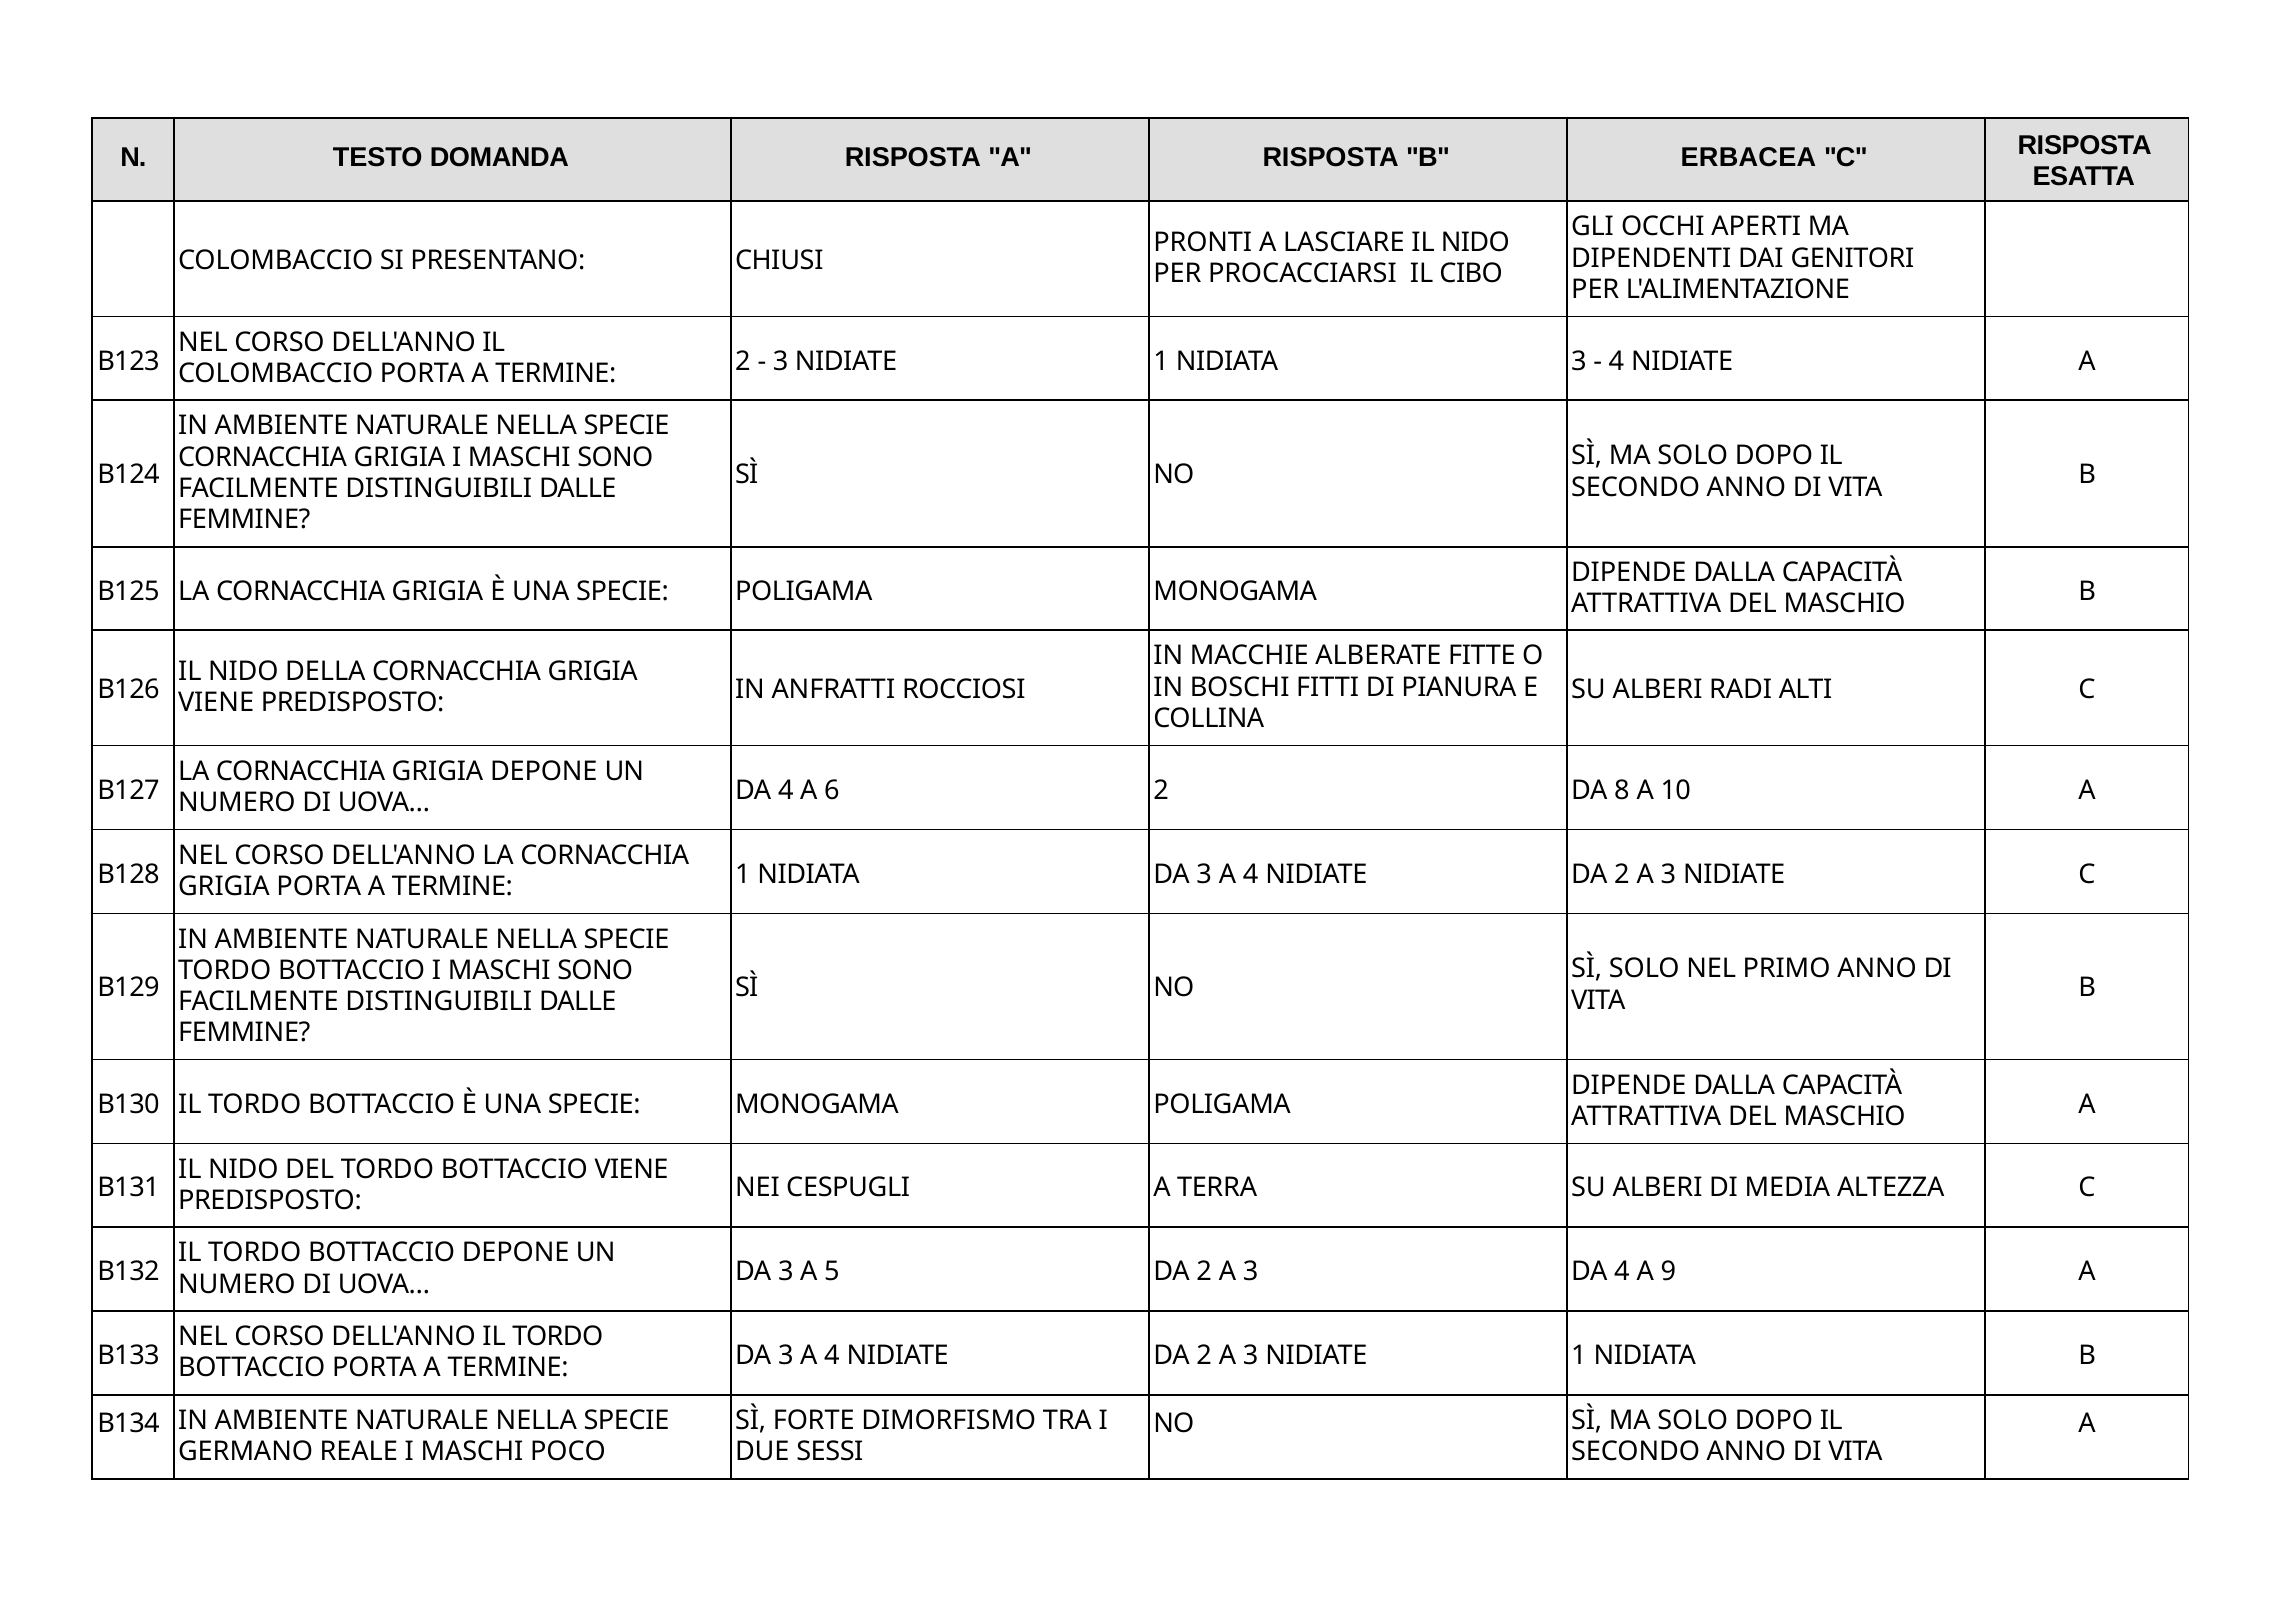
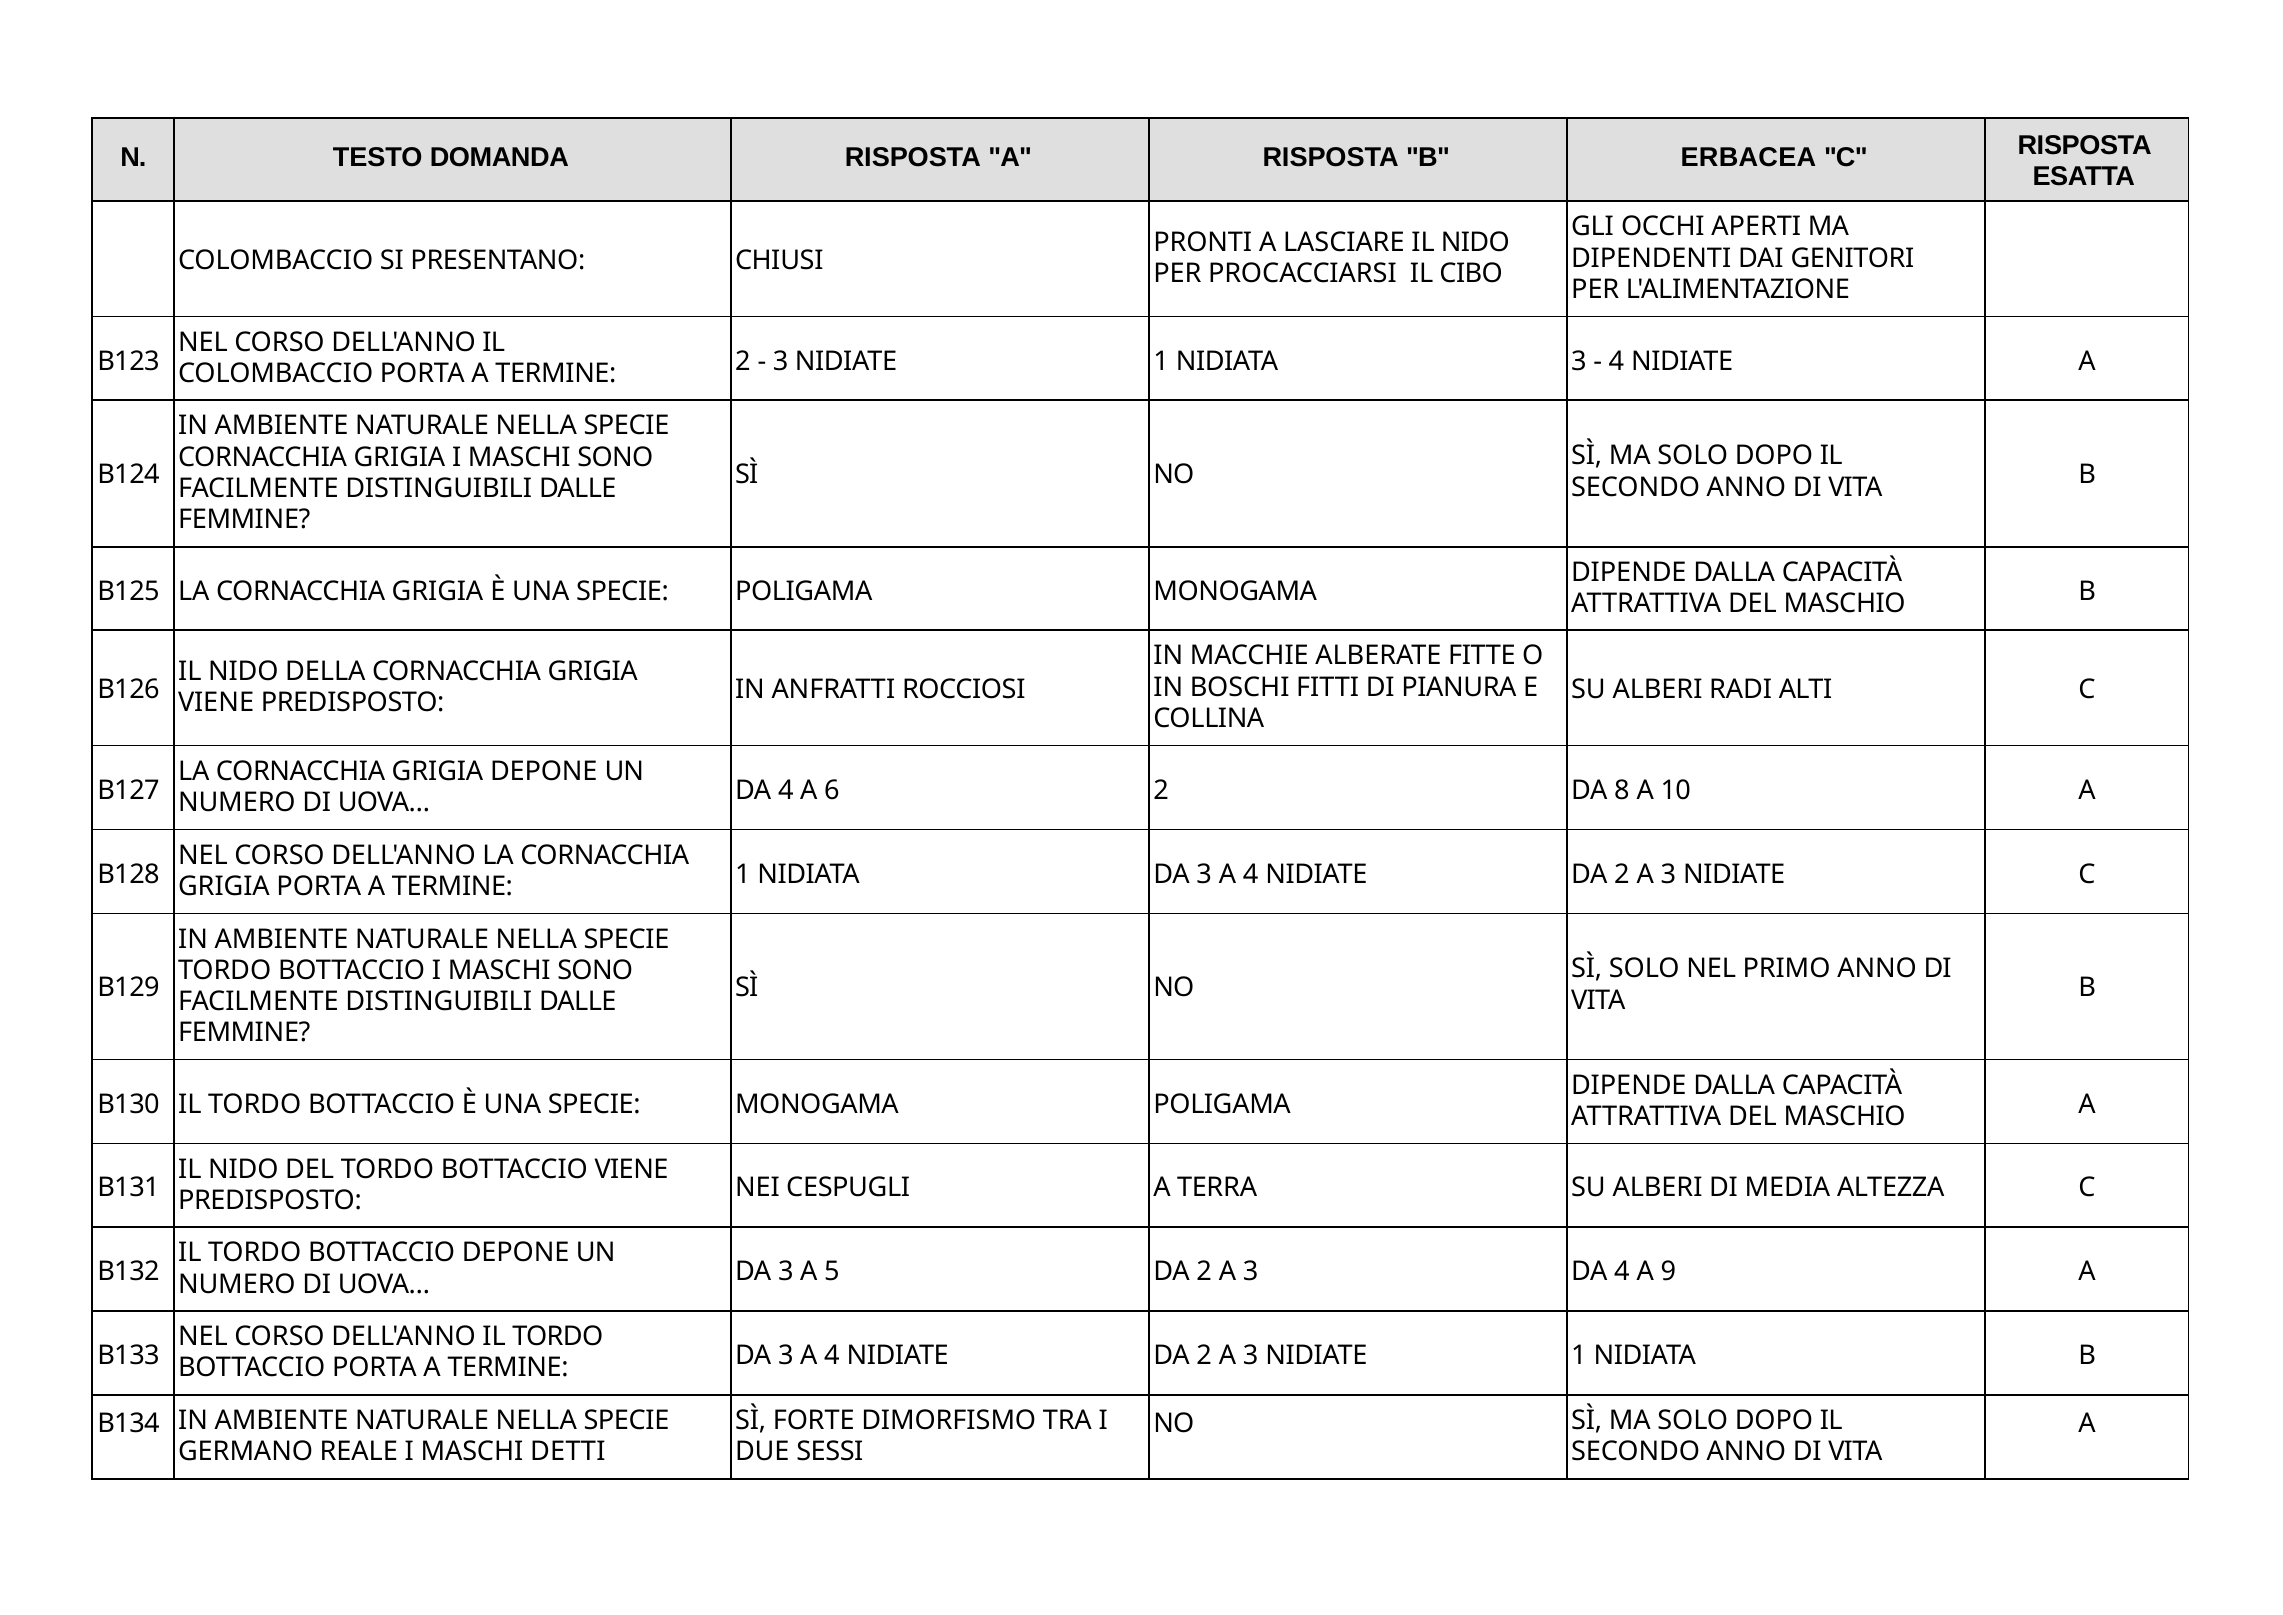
POCO: POCO -> DETTI (568, 1451)
